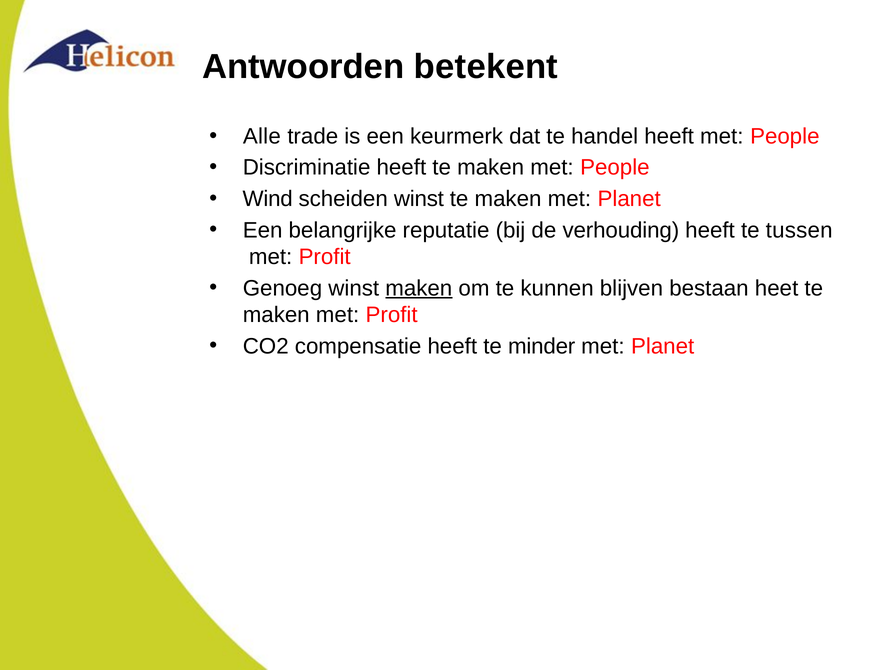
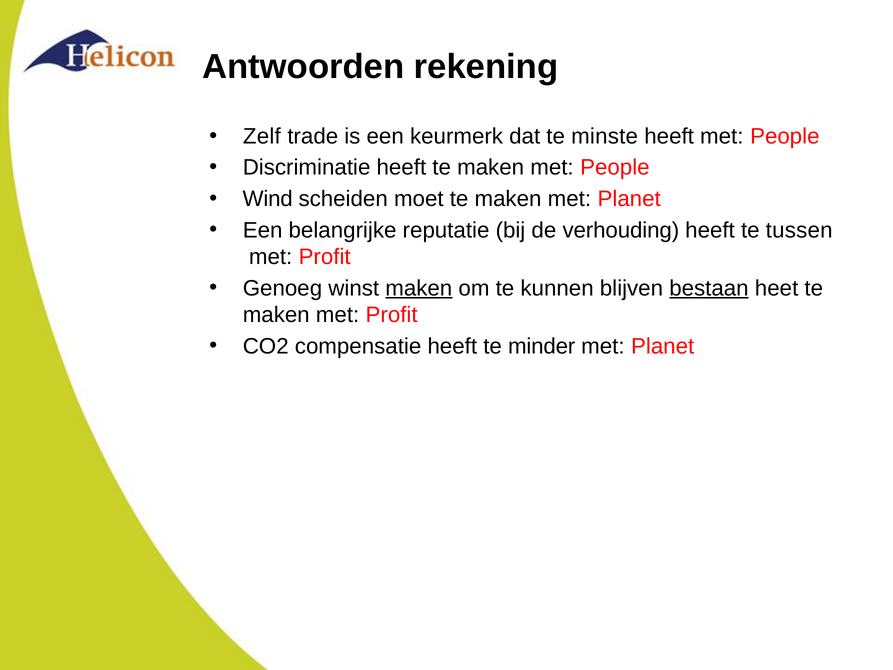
betekent: betekent -> rekening (486, 67)
Alle: Alle -> Zelf (262, 136)
handel: handel -> minste (605, 136)
scheiden winst: winst -> moet (419, 199)
bestaan underline: none -> present (709, 288)
